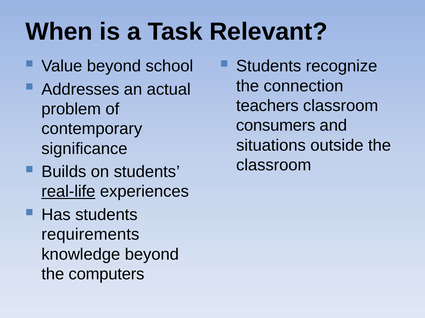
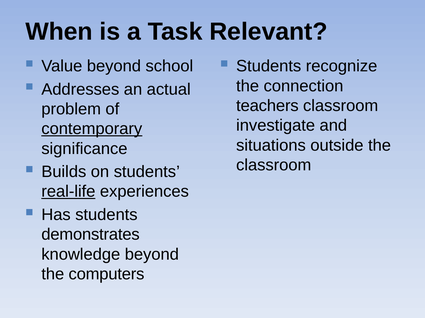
consumers: consumers -> investigate (276, 126)
contemporary underline: none -> present (92, 129)
requirements: requirements -> demonstrates (90, 235)
